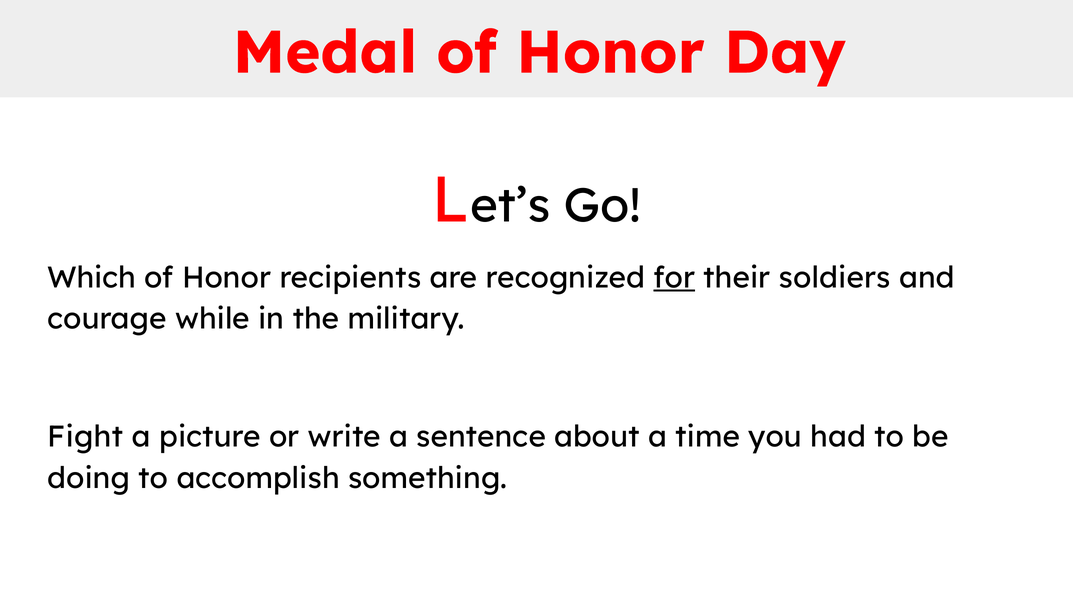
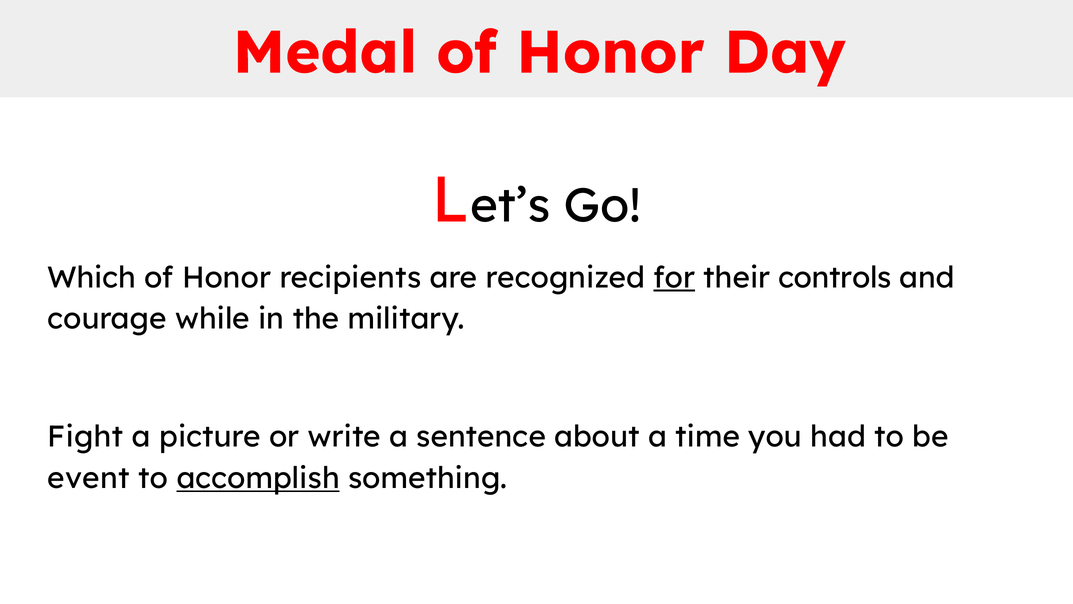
soldiers: soldiers -> controls (835, 278)
doing: doing -> event (89, 478)
accomplish underline: none -> present (258, 478)
